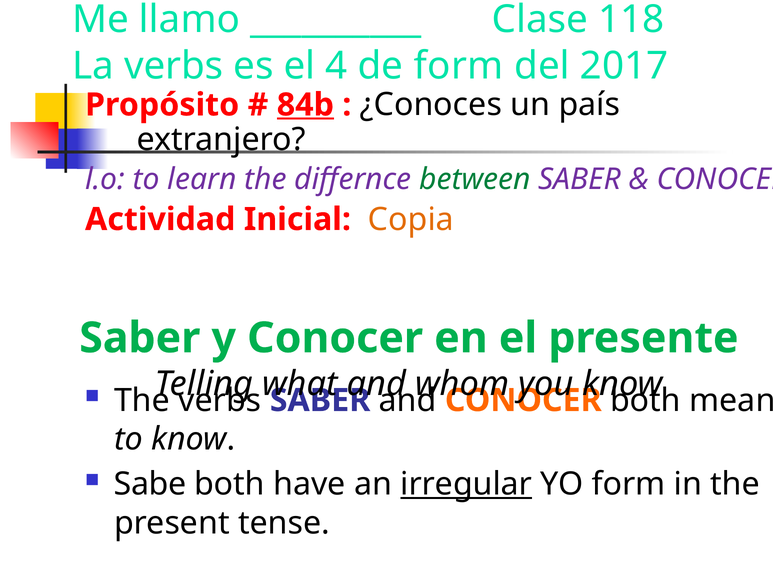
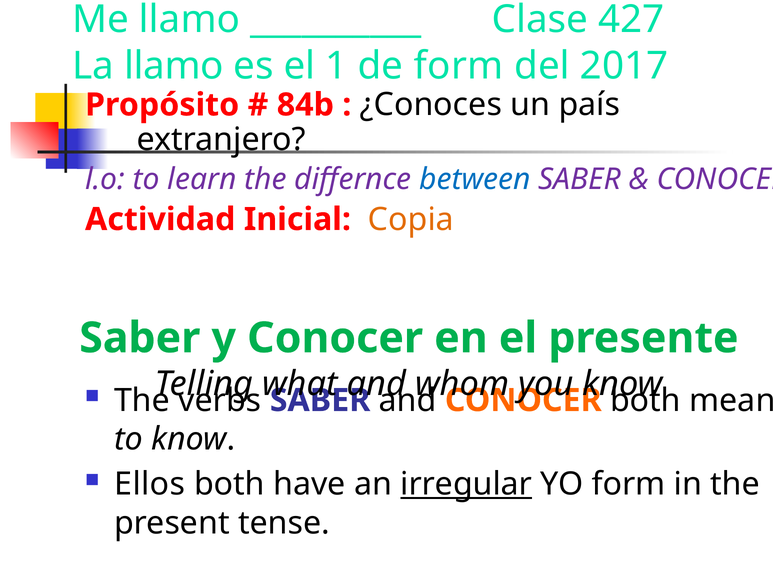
118: 118 -> 427 (631, 19)
La verbs: verbs -> llamo (174, 66)
4: 4 -> 1 (337, 66)
84b underline: present -> none (305, 105)
between colour: green -> blue (475, 179)
Sabe: Sabe -> Ellos (150, 484)
